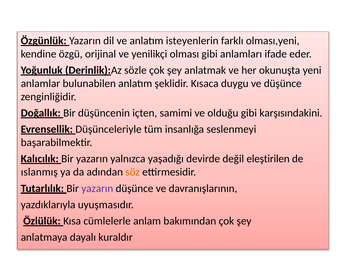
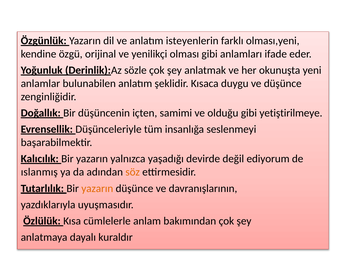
karşısındakini: karşısındakini -> yetiştirilmeye (291, 113)
eleştirilen: eleştirilen -> ediyorum (268, 159)
yazarın colour: purple -> orange (97, 189)
